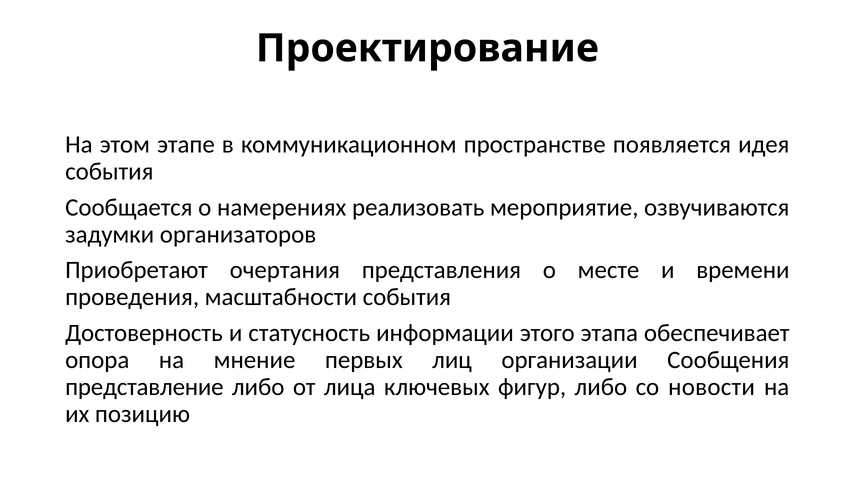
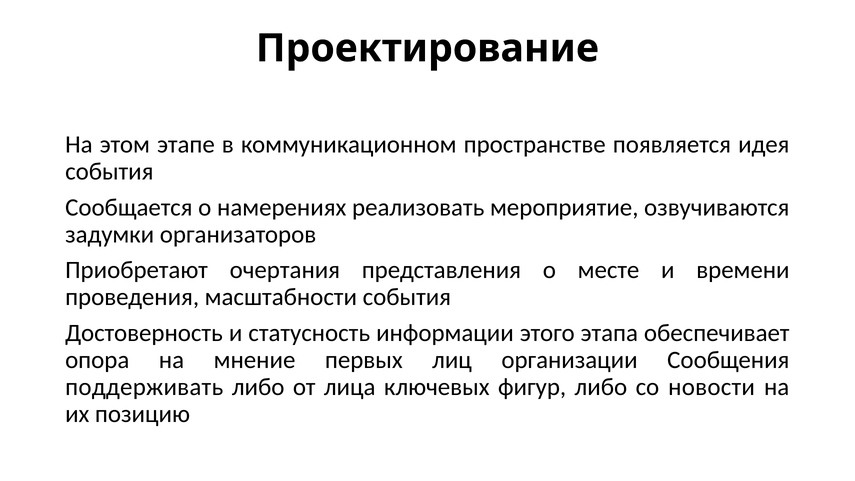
представление: представление -> поддерживать (144, 387)
